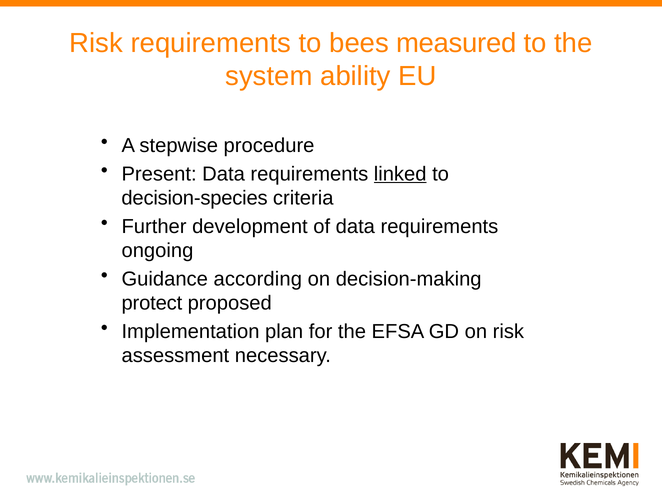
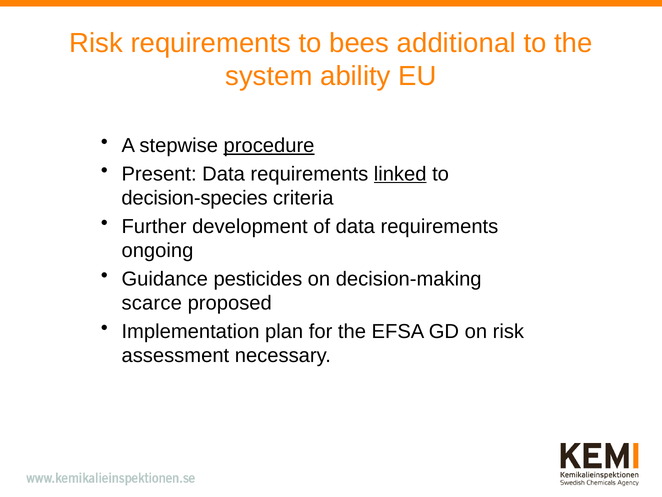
measured: measured -> additional (456, 43)
procedure underline: none -> present (269, 145)
according: according -> pesticides (258, 279)
protect: protect -> scarce (152, 303)
